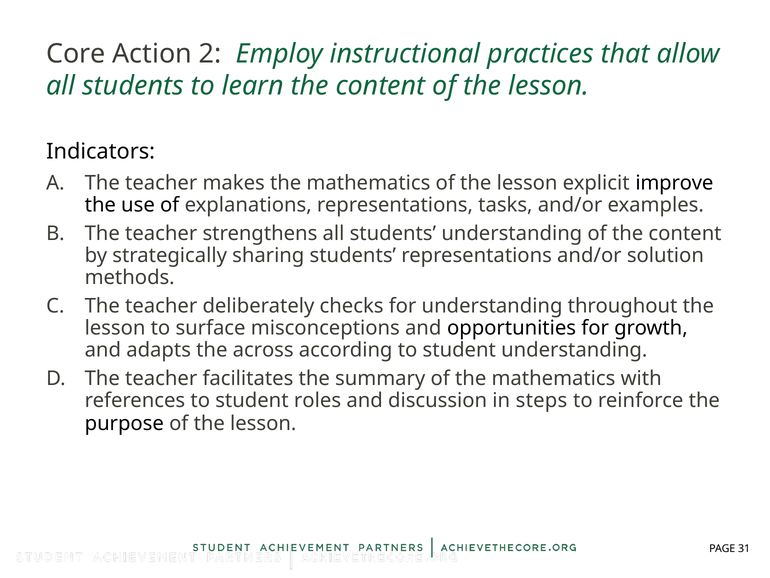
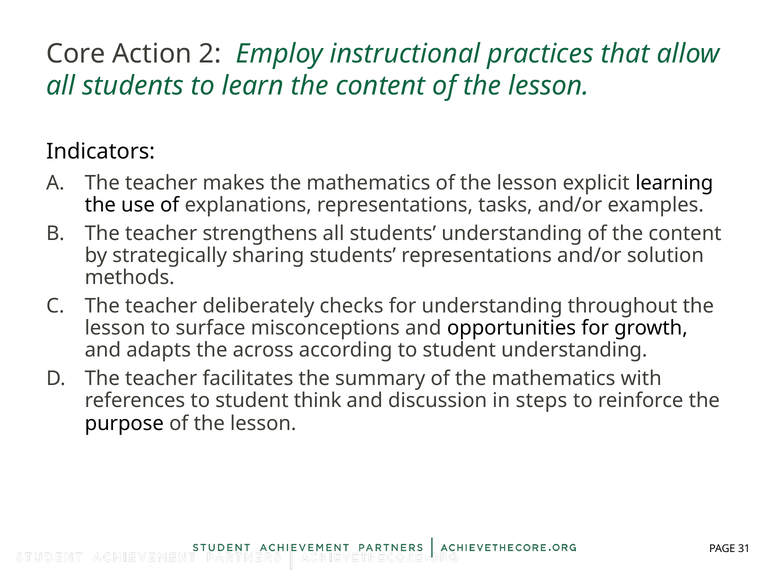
improve: improve -> learning (674, 183)
roles: roles -> think (318, 400)
